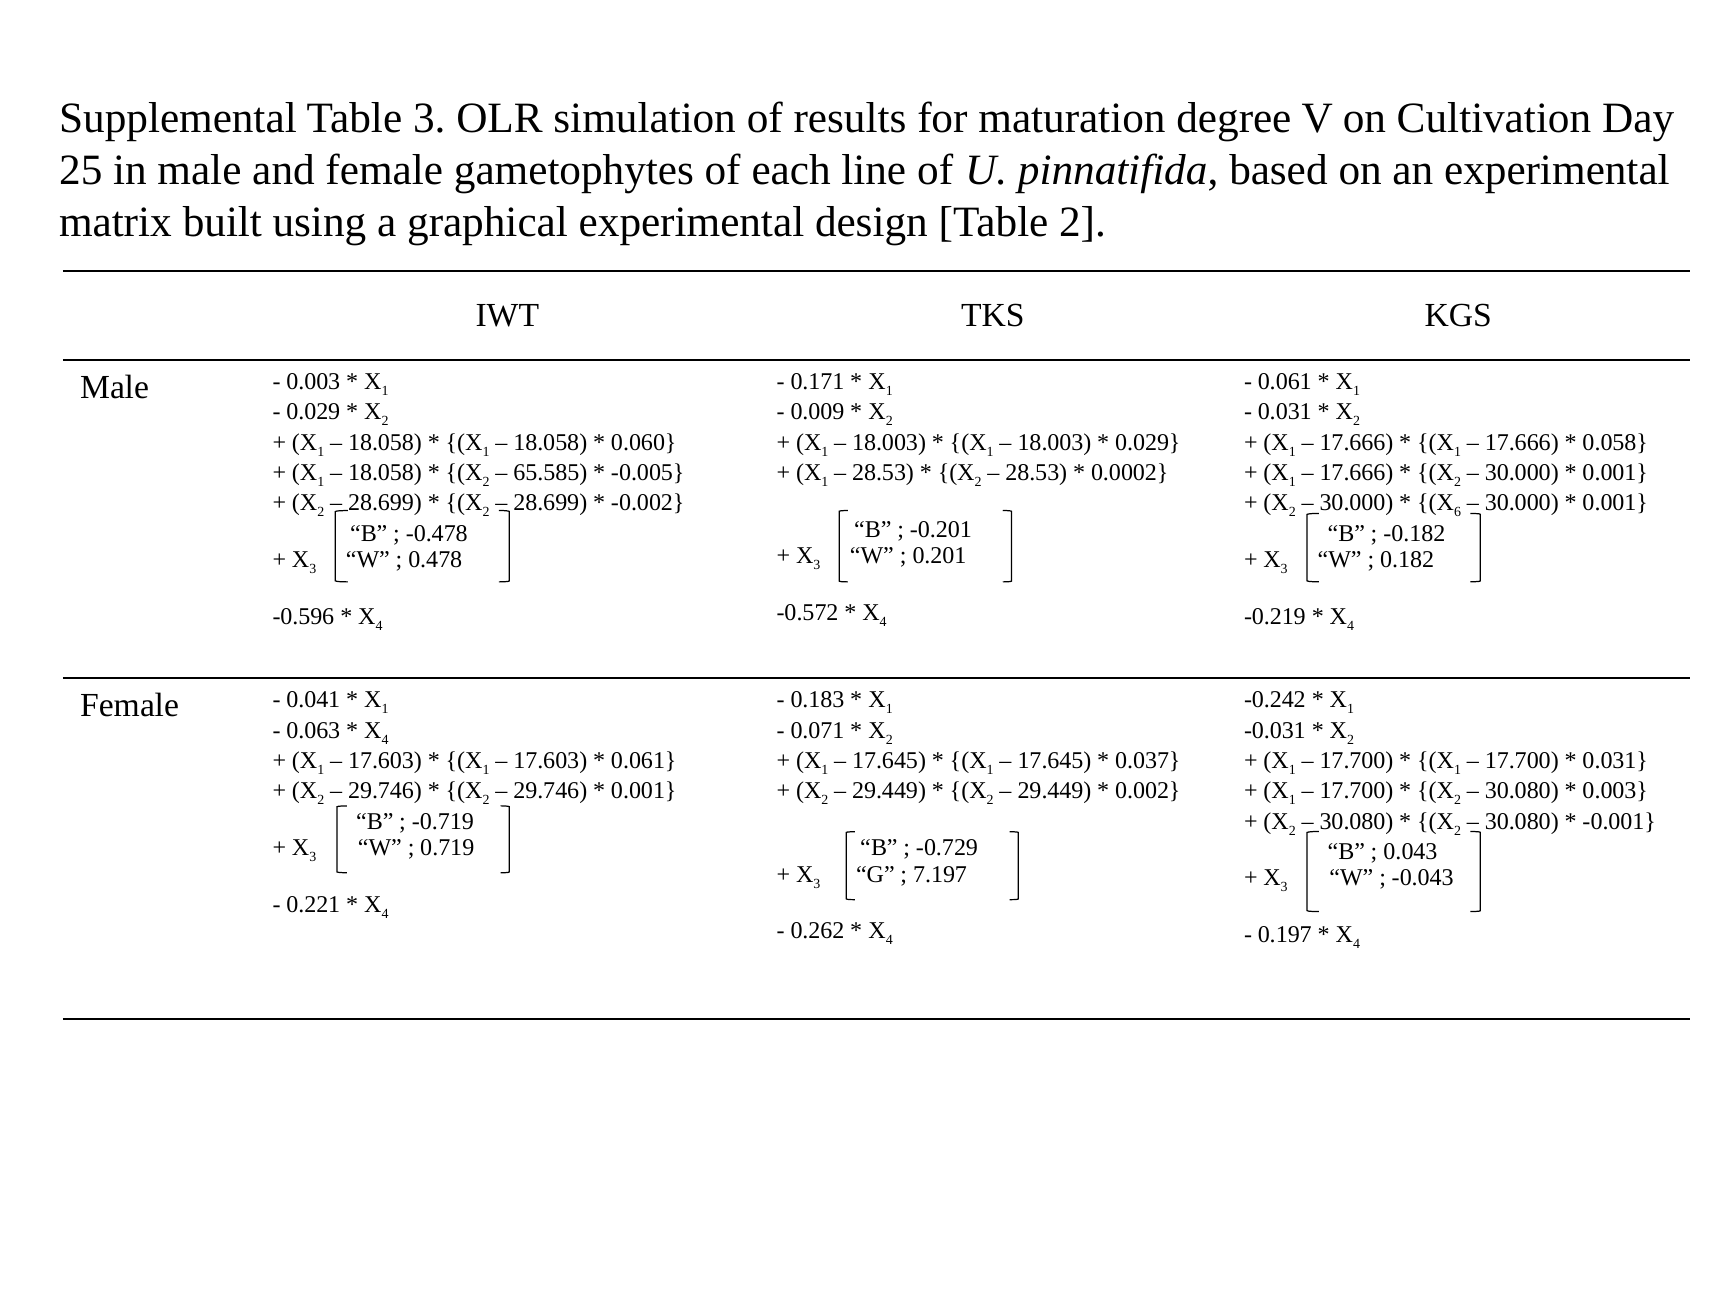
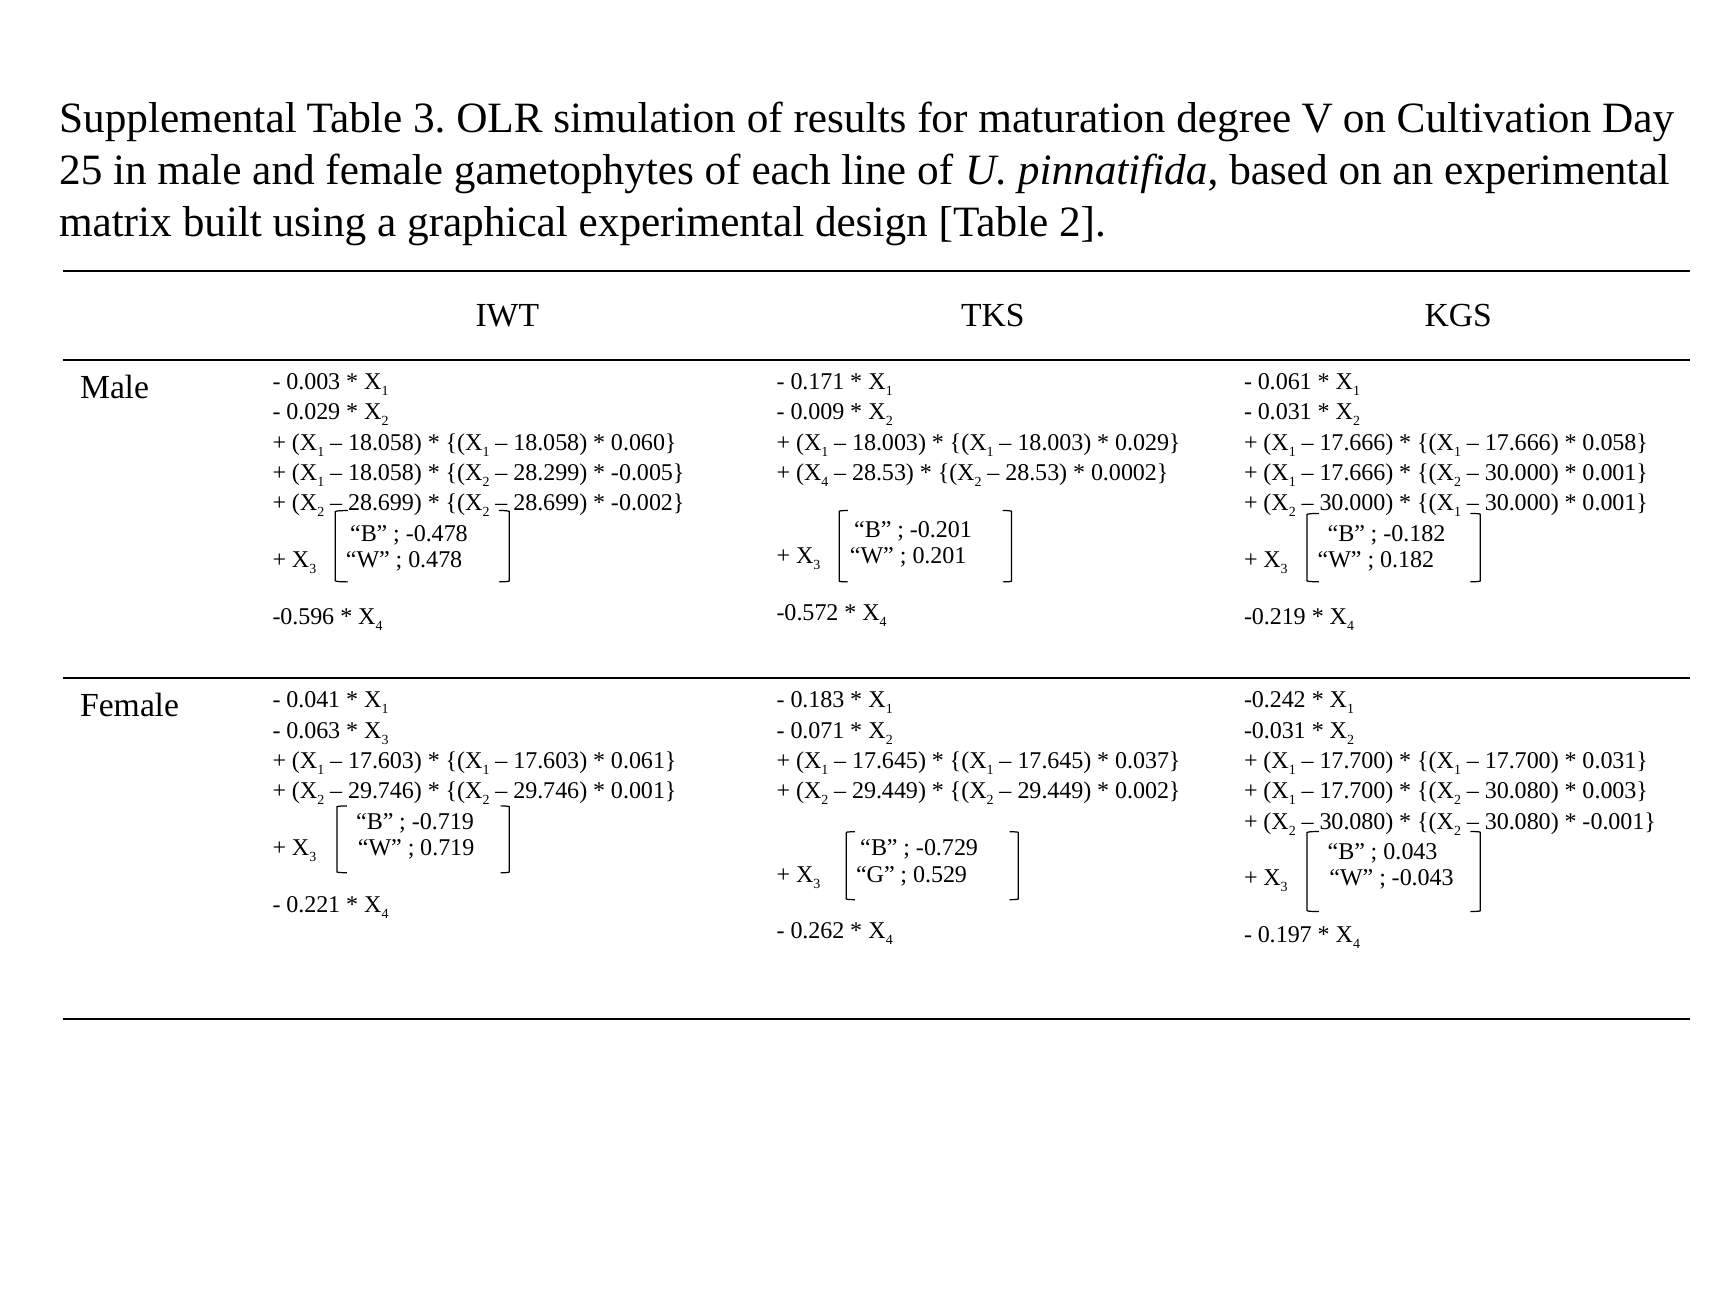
65.585: 65.585 -> 28.299 (550, 473)
1: 1 -> 4 (825, 482)
6: 6 -> 1 (1458, 512)
4: 4 -> 3 (385, 740)
7.197: 7.197 -> 0.529 (940, 874)
